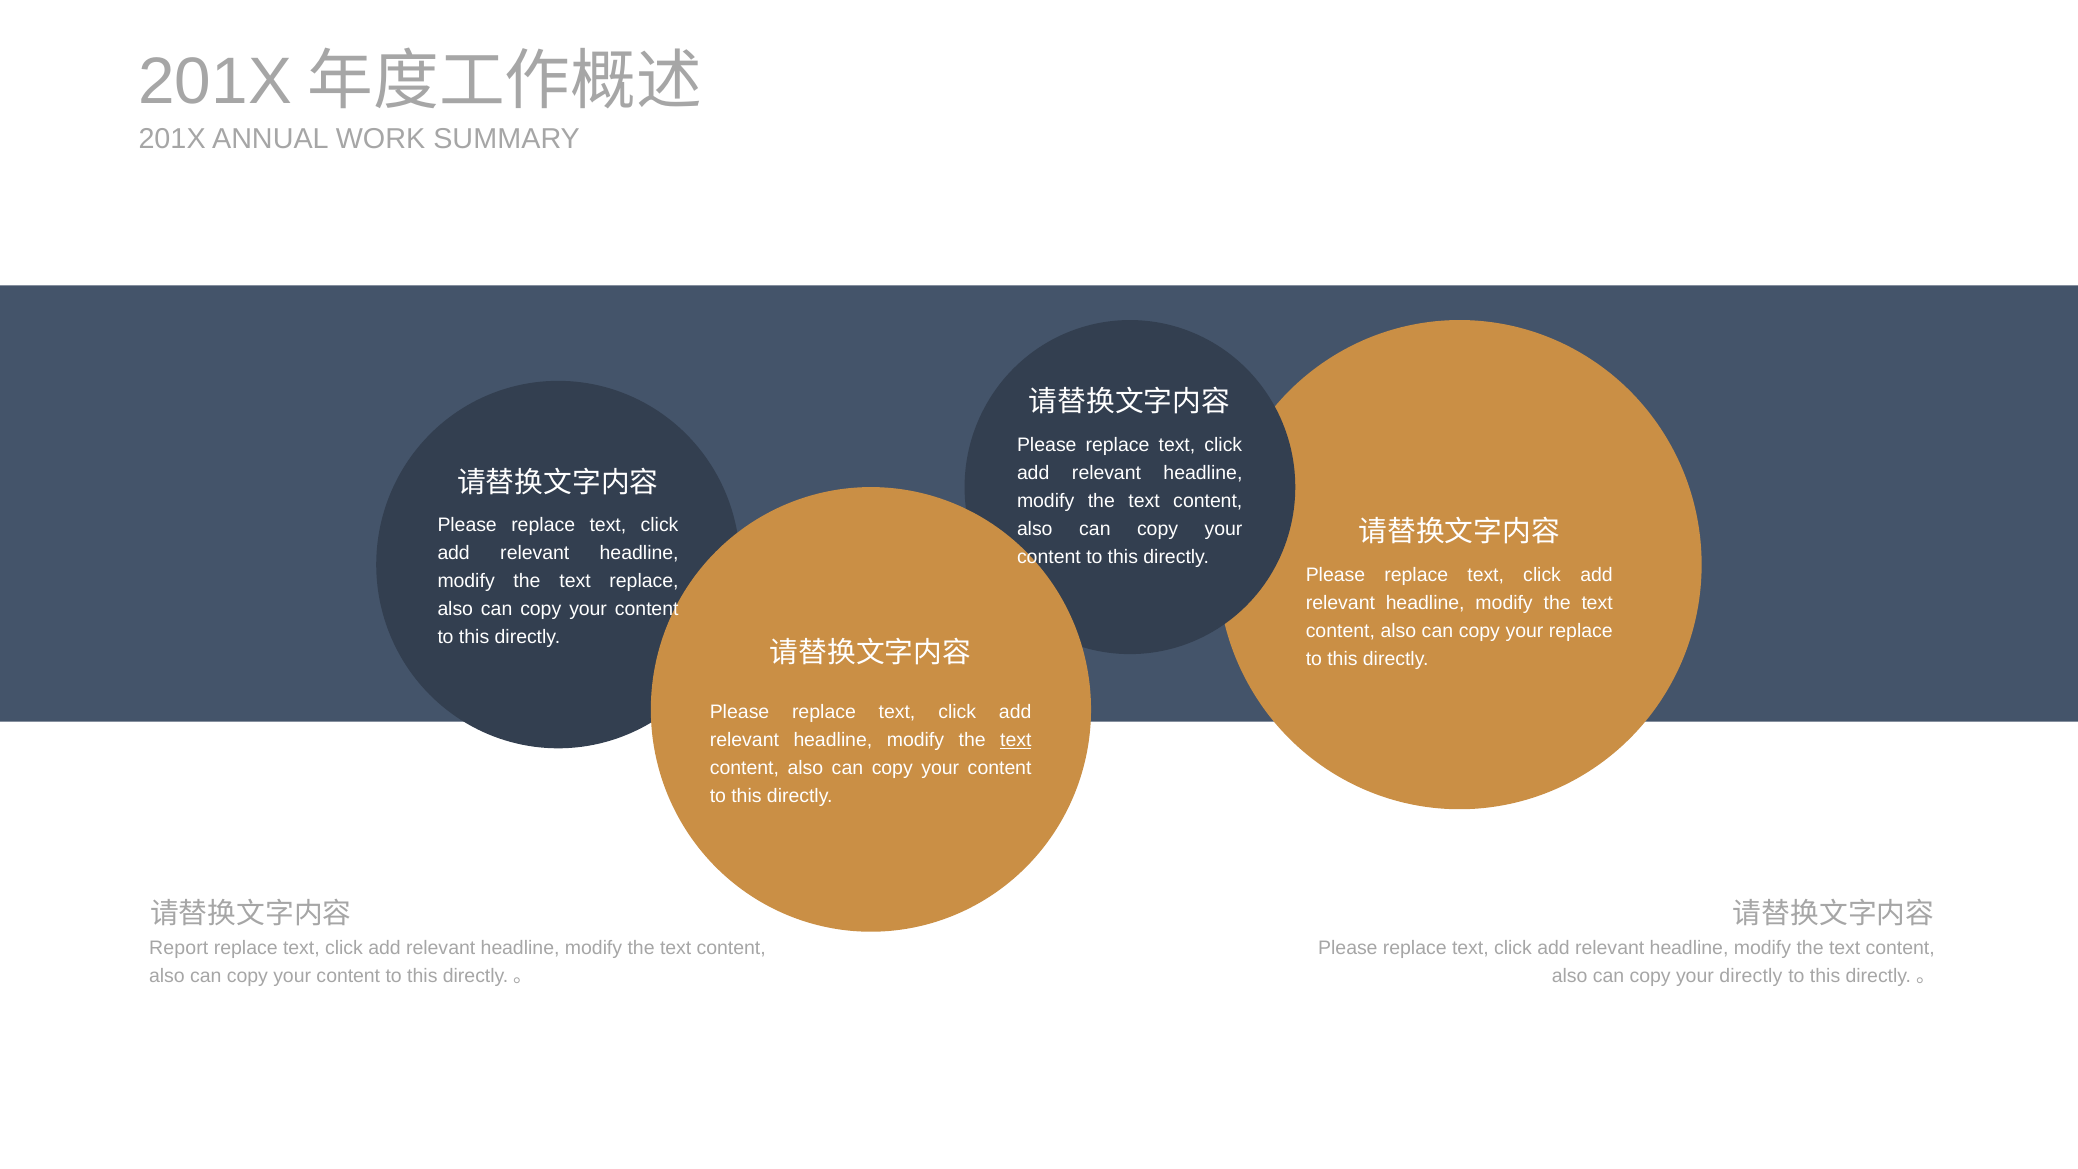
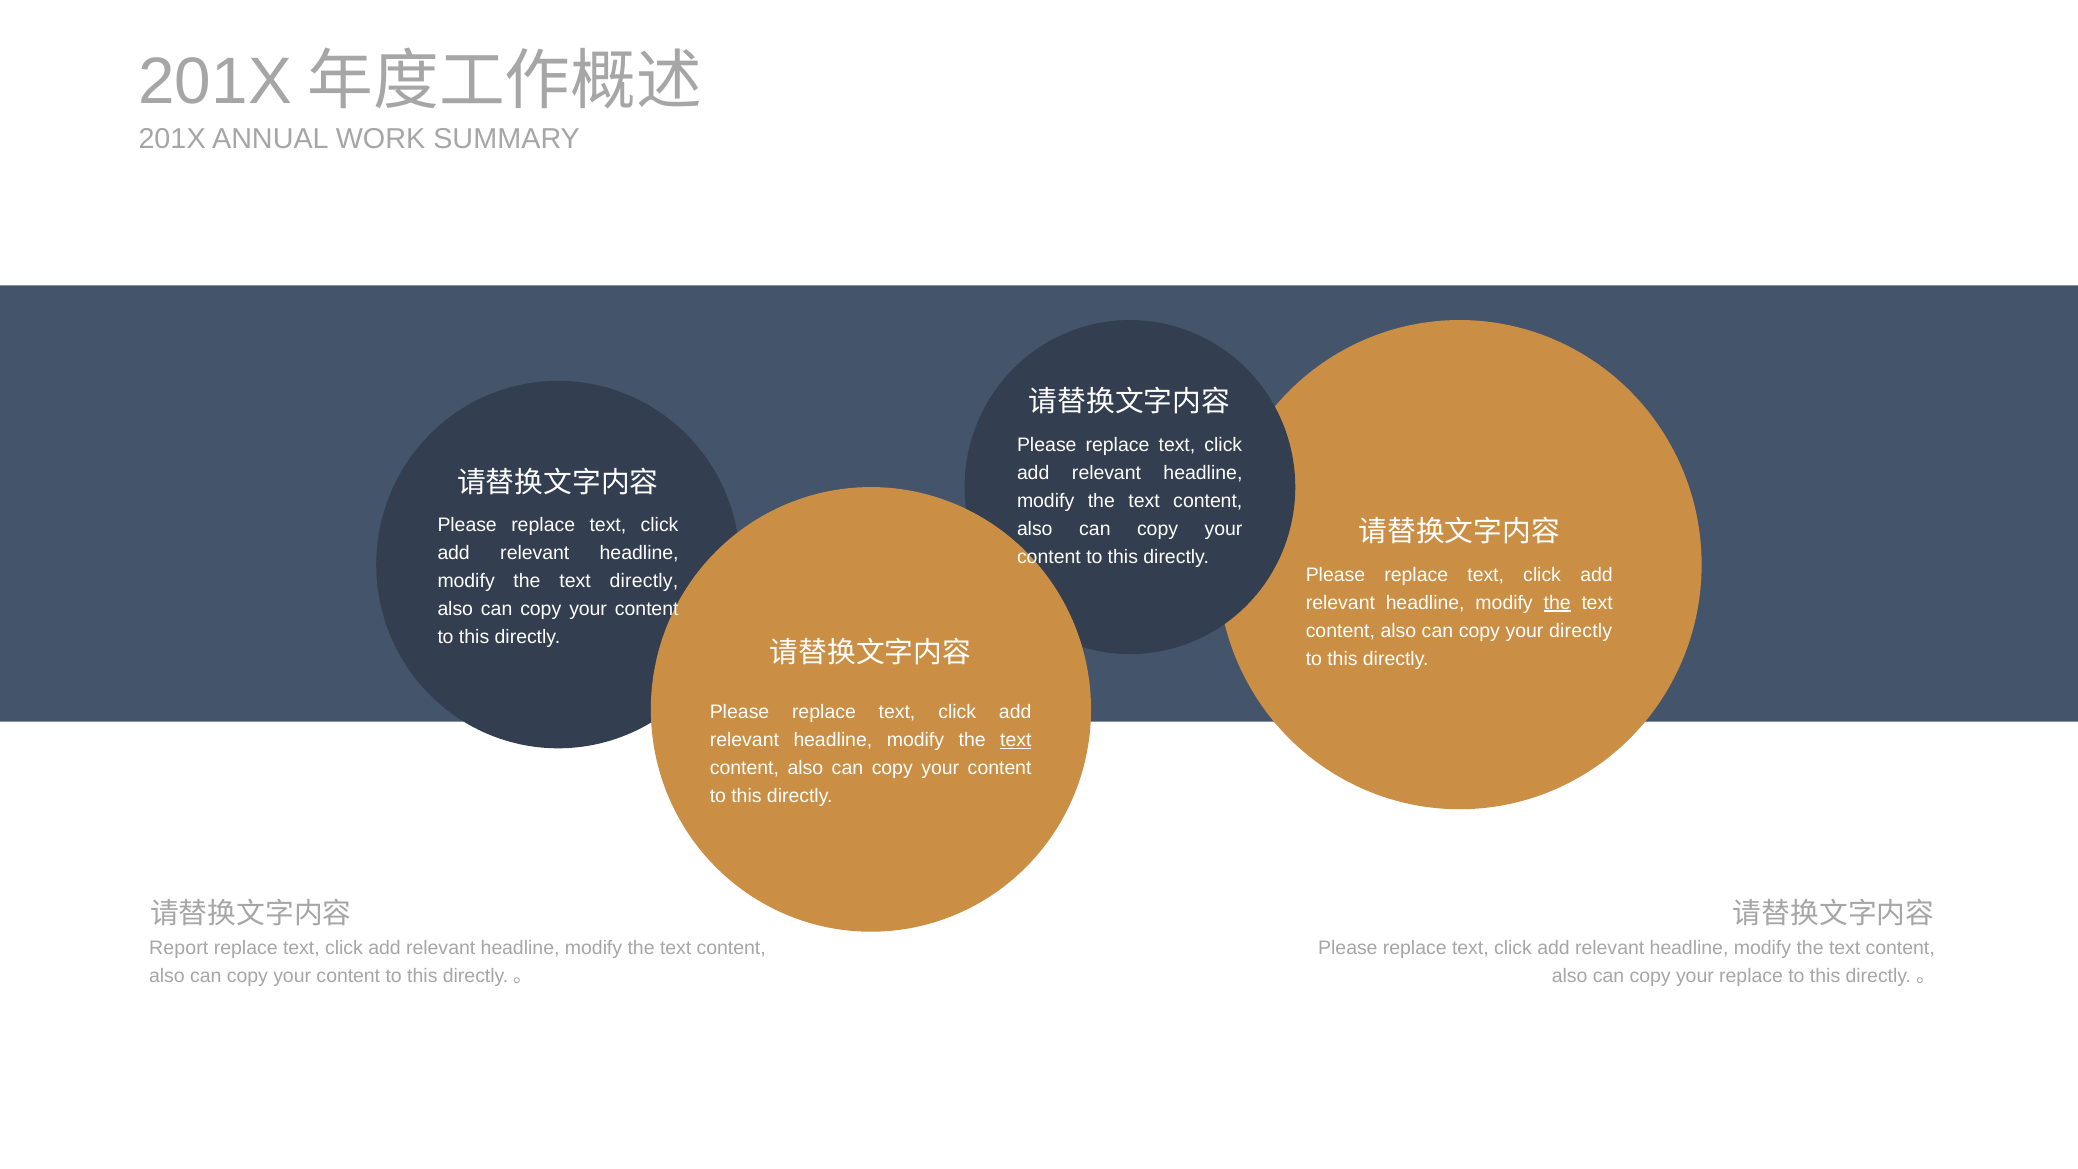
text replace: replace -> directly (644, 581)
the underline: none -> present (1557, 603)
your replace: replace -> directly (1581, 631)
your directly: directly -> replace (1751, 976)
